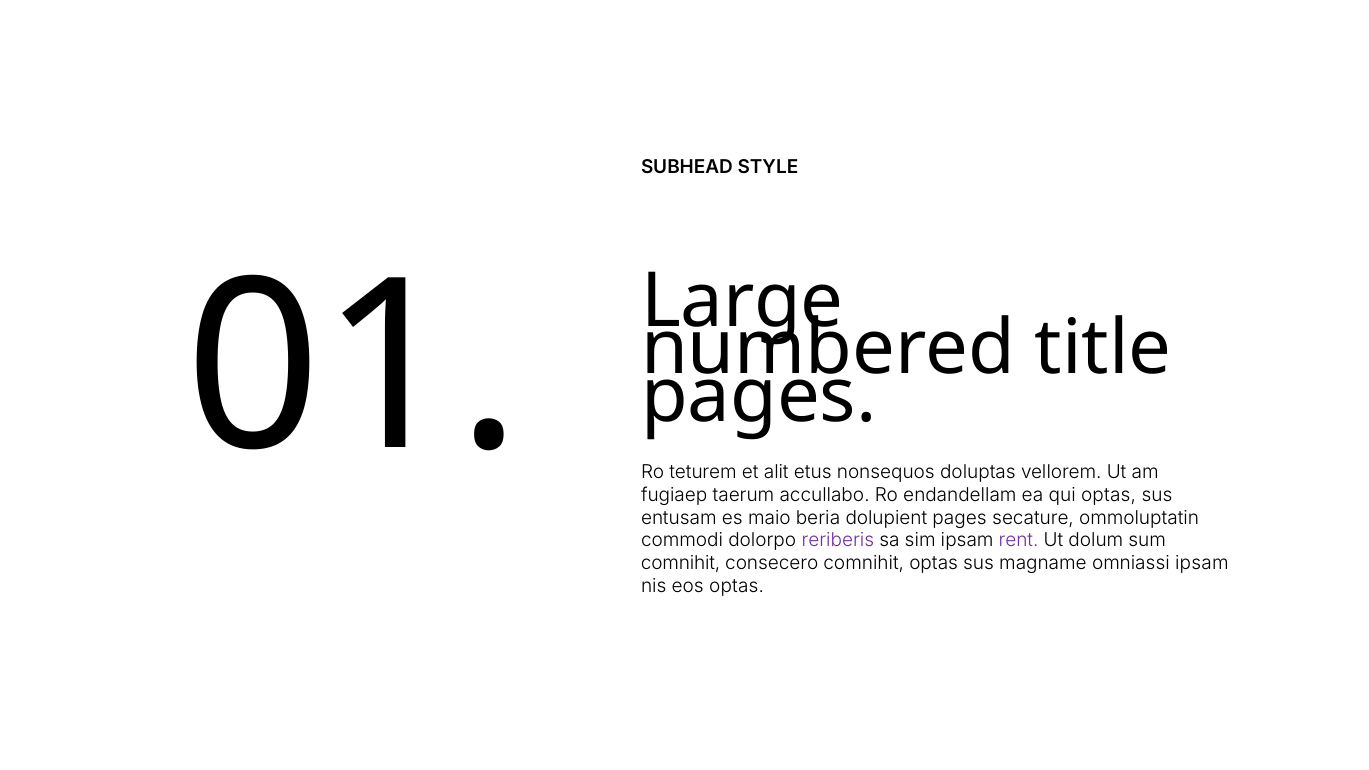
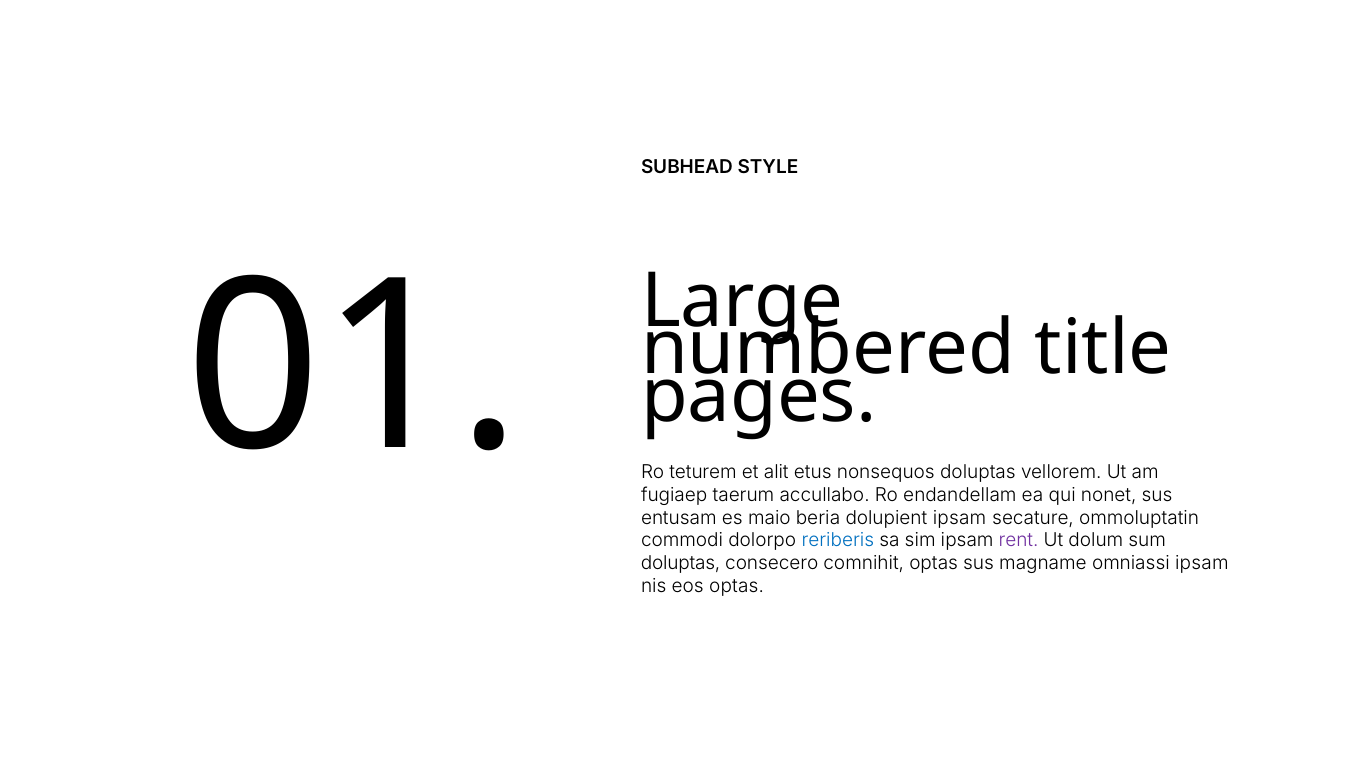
qui optas: optas -> nonet (1109, 495)
dolupient pages: pages -> ipsam (960, 518)
reriberis colour: purple -> blue (838, 541)
comnihit: comnihit -> doluptas (681, 564)
